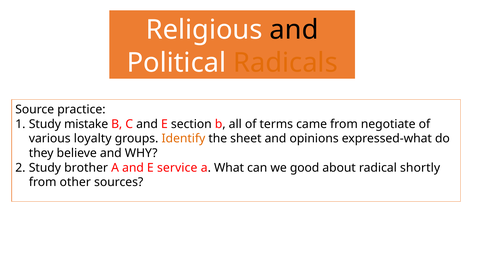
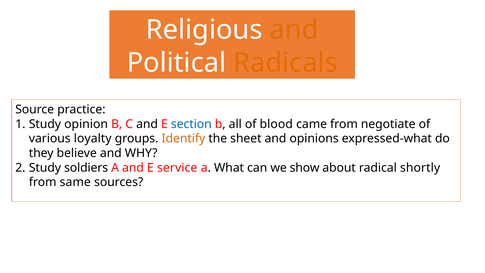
and colour: black -> orange (294, 30)
mistake: mistake -> opinion (86, 124)
section colour: black -> blue (191, 124)
terms: terms -> blood (276, 124)
brother: brother -> soldiers (86, 168)
good: good -> show (305, 168)
other: other -> same (75, 182)
